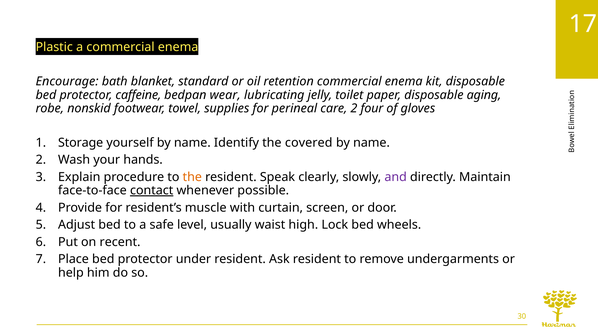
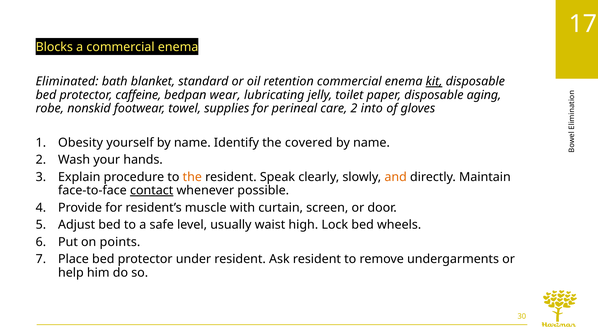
Plastic: Plastic -> Blocks (54, 47)
Encourage: Encourage -> Eliminated (67, 82)
kit underline: none -> present (434, 82)
four: four -> into (372, 108)
Storage: Storage -> Obesity (81, 143)
and colour: purple -> orange (396, 177)
recent: recent -> points (120, 242)
